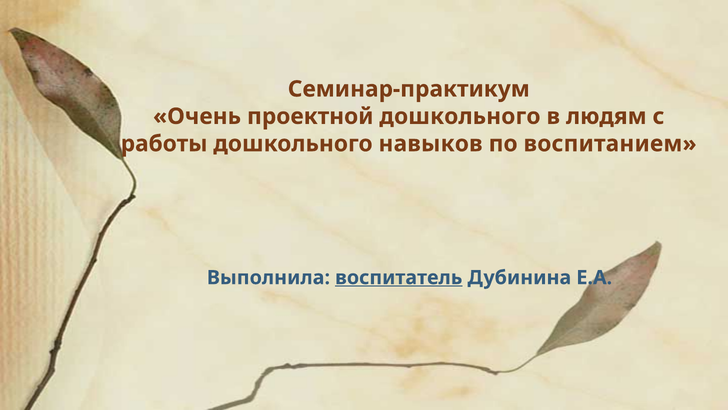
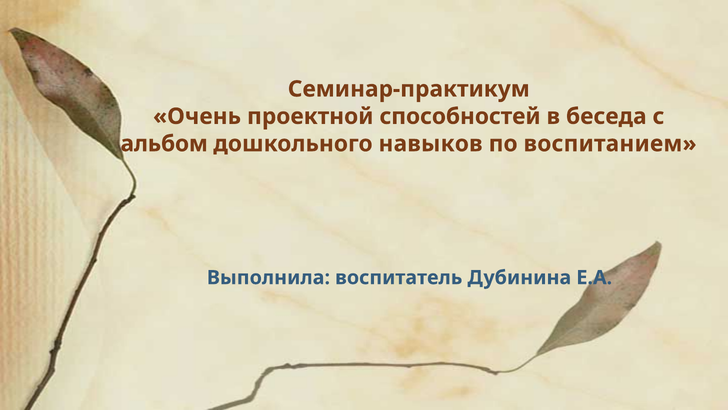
проектной дошкольного: дошкольного -> способностей (460, 116)
людям: людям -> беседа (606, 116)
работы: работы -> альбом (164, 144)
воспитатель underline: present -> none (399, 277)
